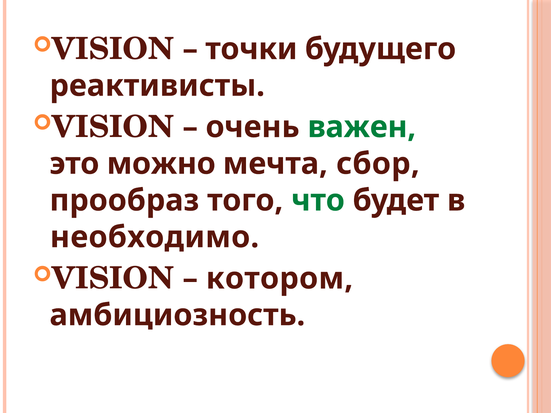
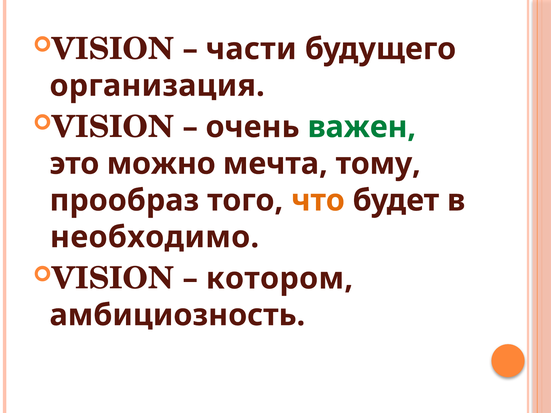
точки: точки -> части (251, 49)
реактивисты: реактивисты -> организация (157, 86)
сбор: сбор -> тому (378, 164)
что colour: green -> orange (318, 201)
